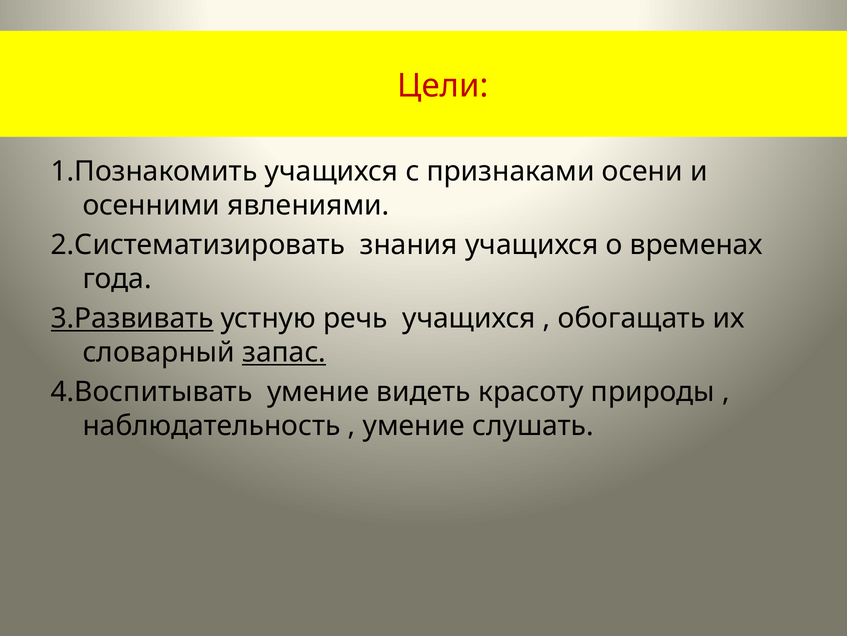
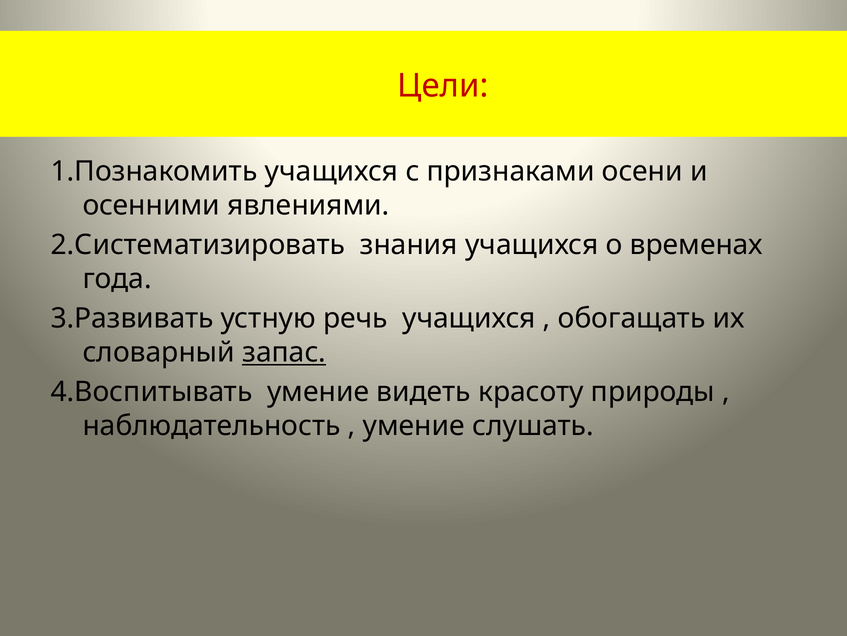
3.Развивать underline: present -> none (132, 318)
